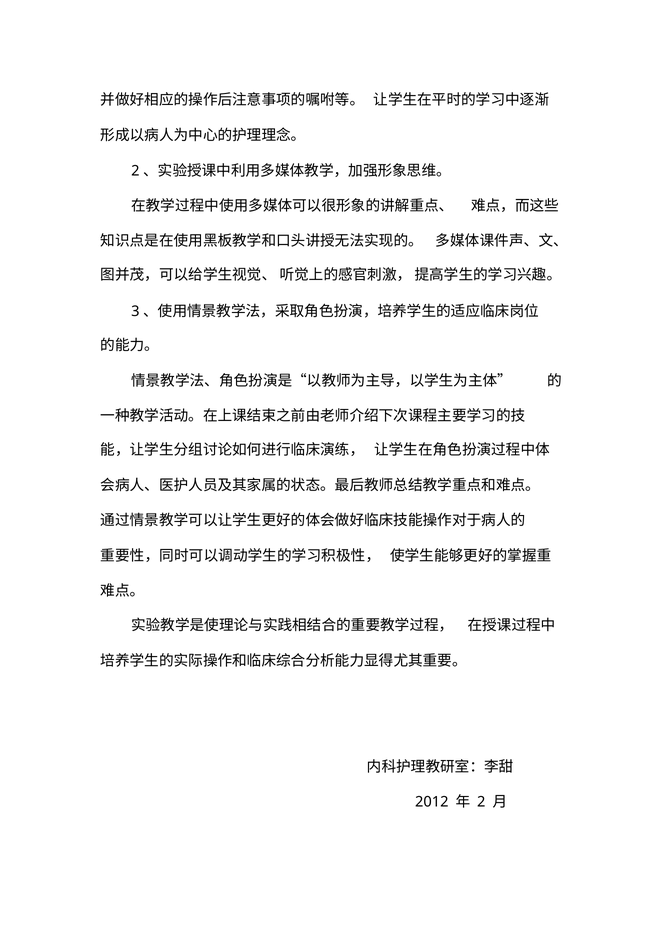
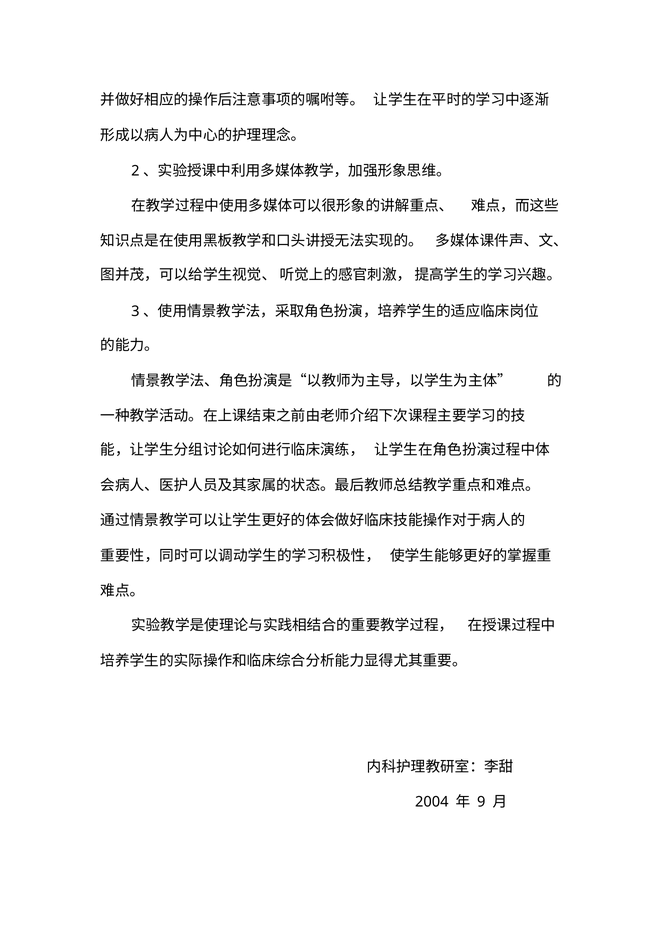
2012: 2012 -> 2004 (432, 802)
2: 2 -> 9 (481, 802)
